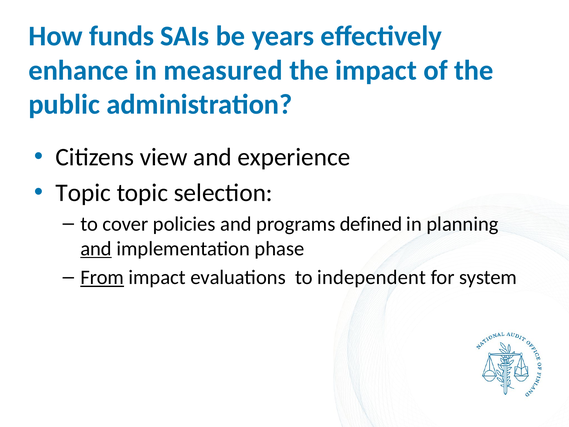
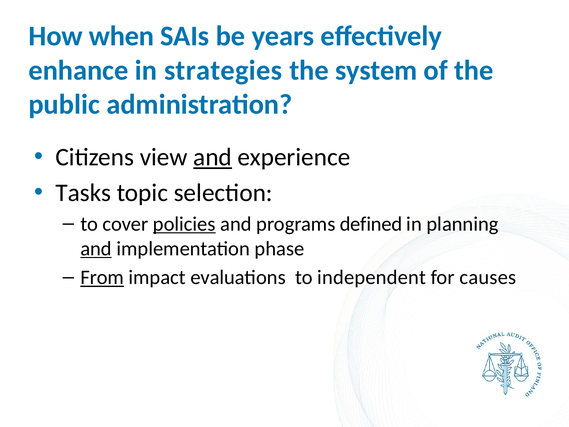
funds: funds -> when (122, 36)
measured: measured -> strategies (223, 70)
the impact: impact -> system (376, 70)
and underline: none -> present (213, 157)
Topic: Topic -> Tasks (83, 193)
policies underline: none -> present (184, 224)
system: system -> causes (488, 277)
